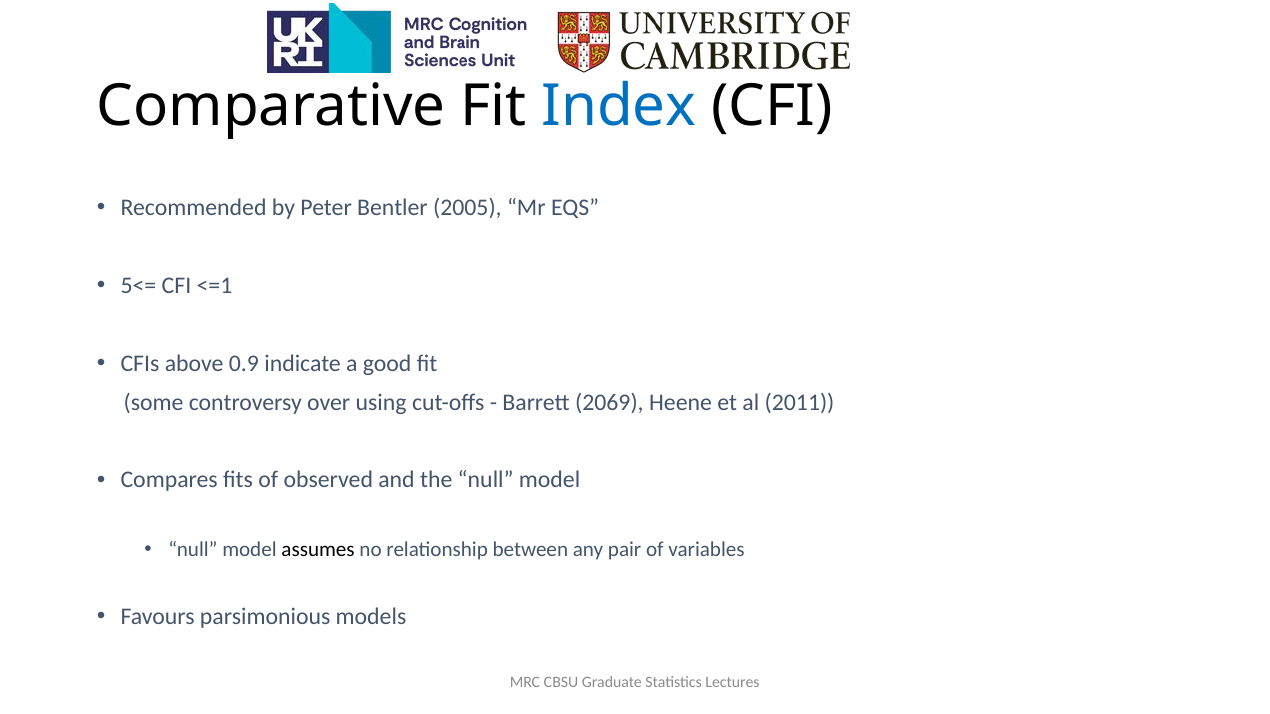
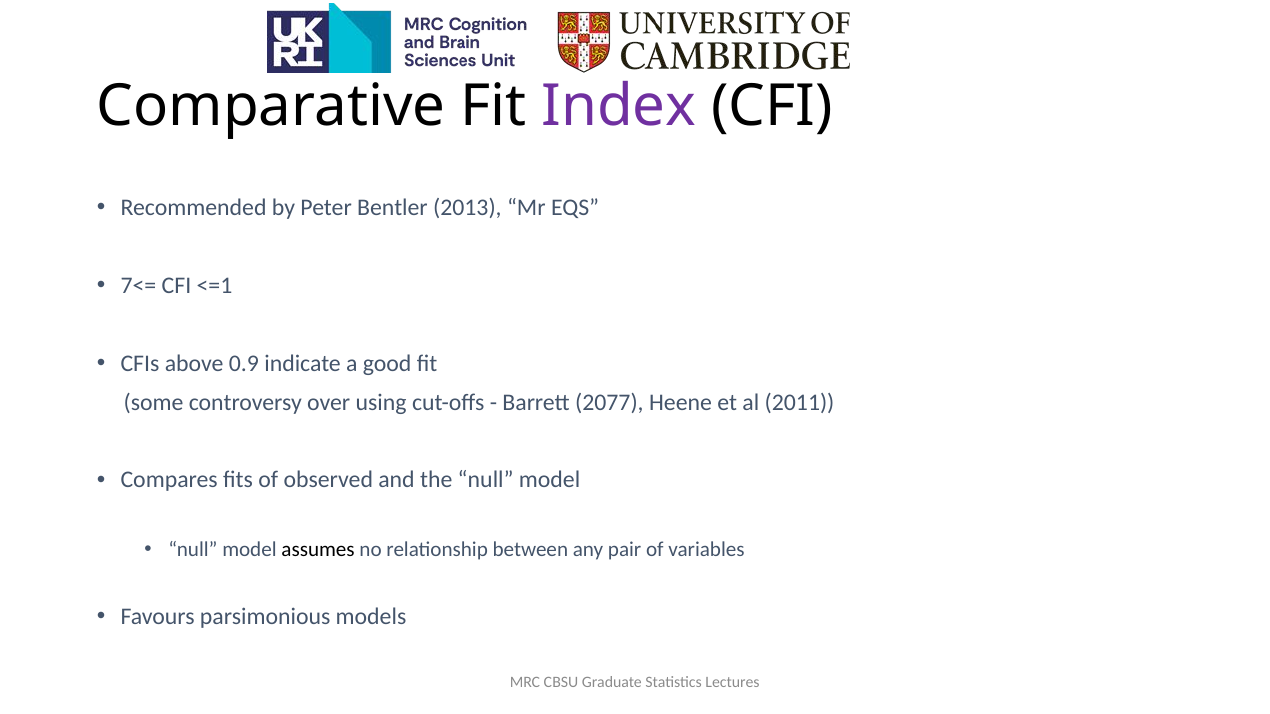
Index colour: blue -> purple (619, 107)
2005: 2005 -> 2013 (467, 208)
5<=: 5<= -> 7<= (138, 286)
2069: 2069 -> 2077 (609, 402)
